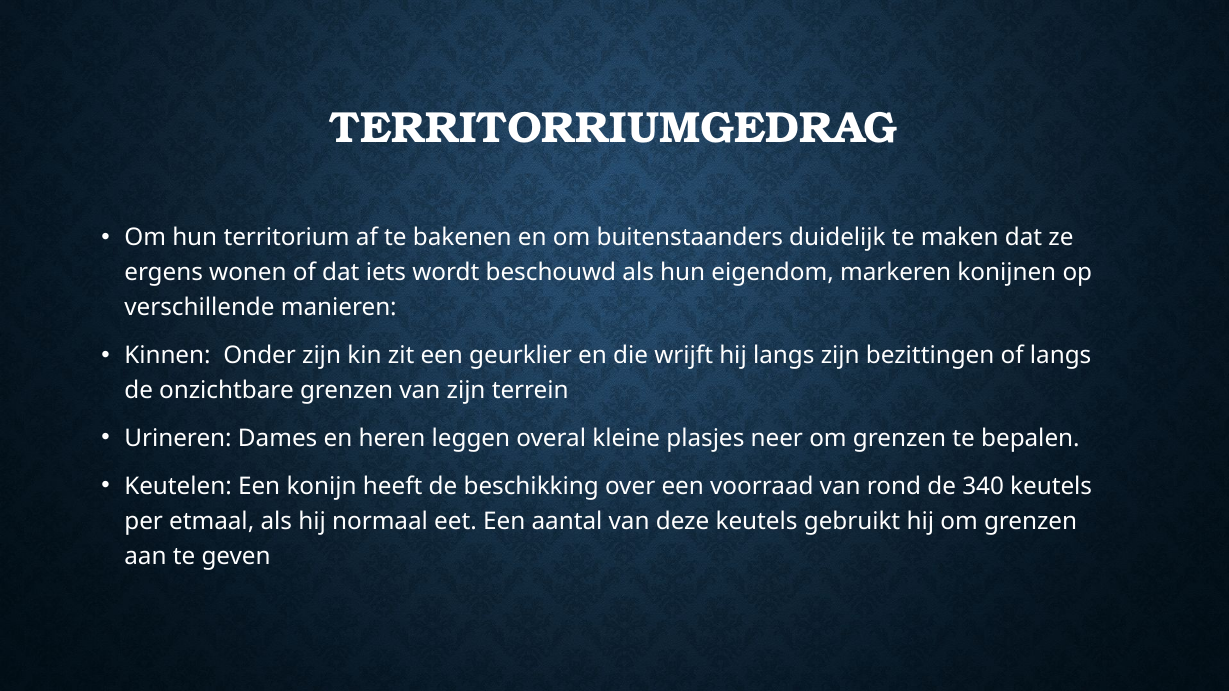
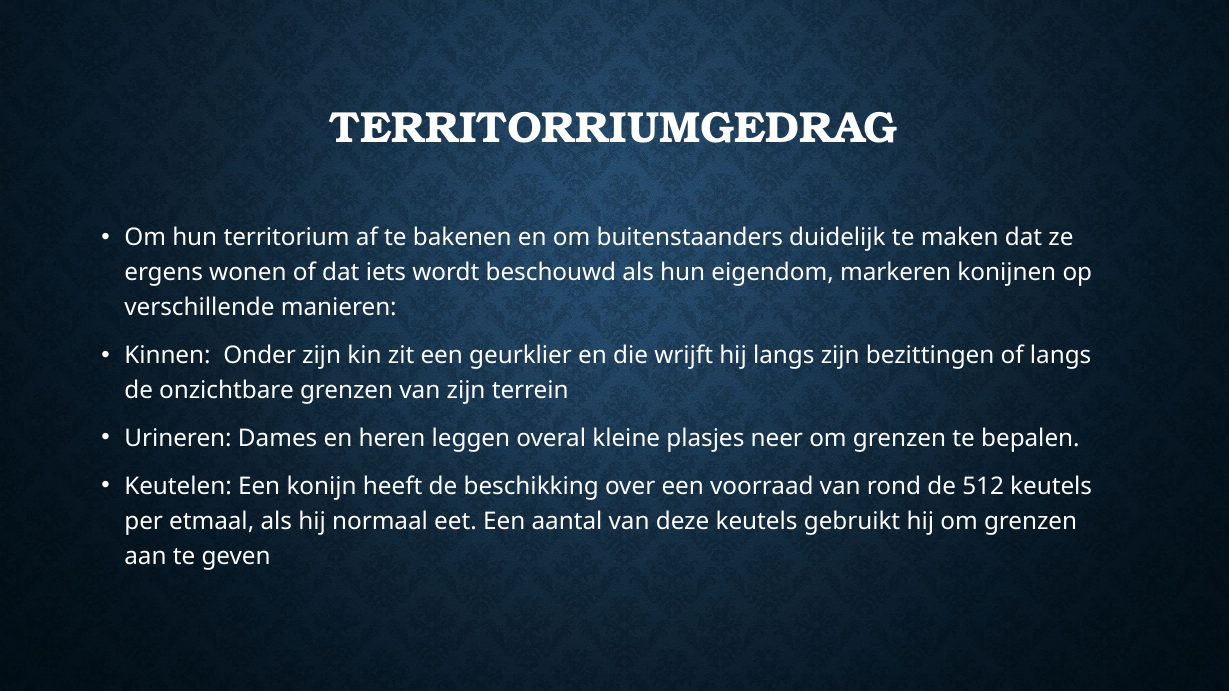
340: 340 -> 512 (983, 486)
